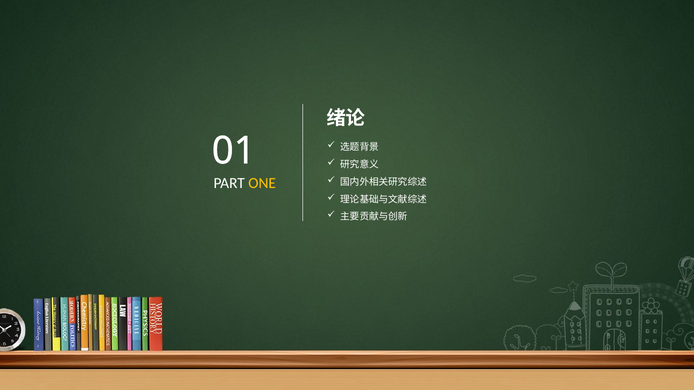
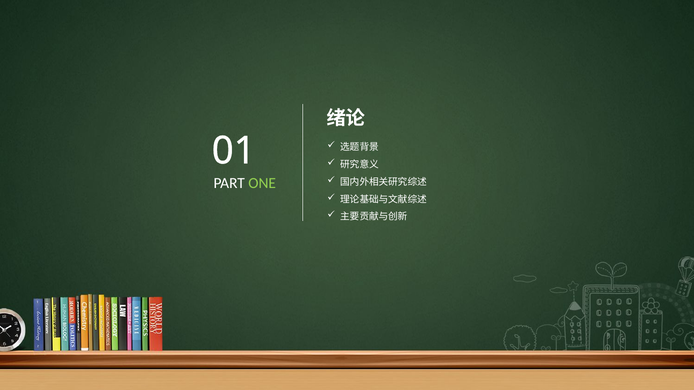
ONE colour: yellow -> light green (262, 183)
